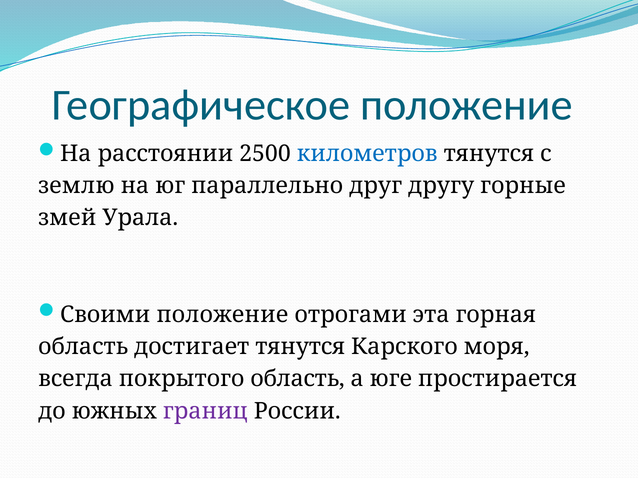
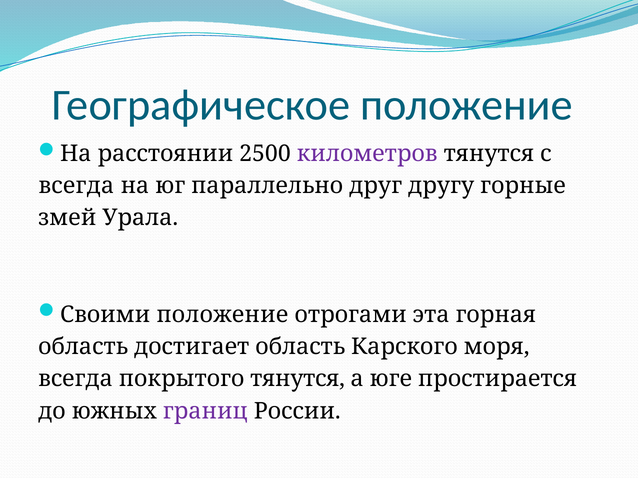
километров colour: blue -> purple (367, 154)
землю: землю -> всегда (76, 186)
достигает тянутся: тянутся -> область (300, 347)
покрытого область: область -> тянутся (298, 379)
